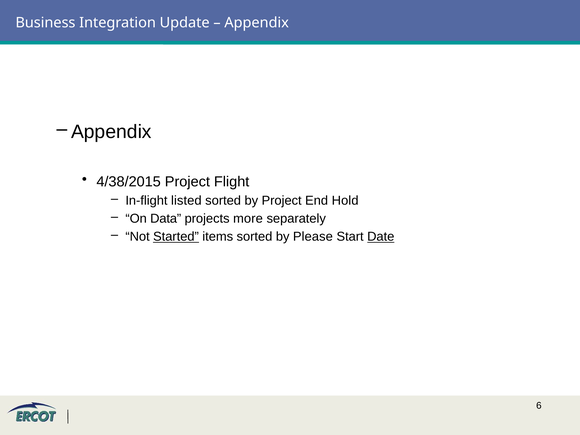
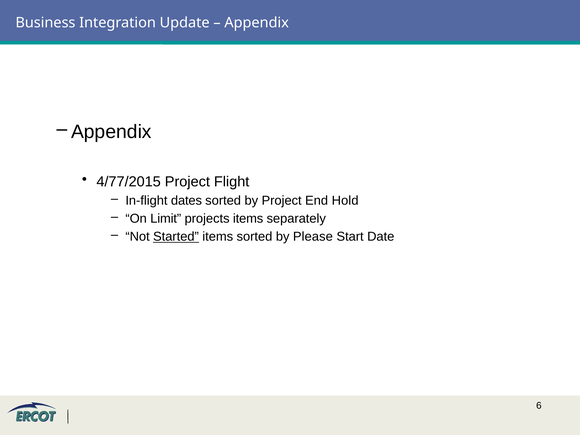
4/38/2015: 4/38/2015 -> 4/77/2015 (129, 182)
listed: listed -> dates (186, 201)
Data: Data -> Limit (166, 219)
projects more: more -> items (248, 219)
Date underline: present -> none (381, 237)
